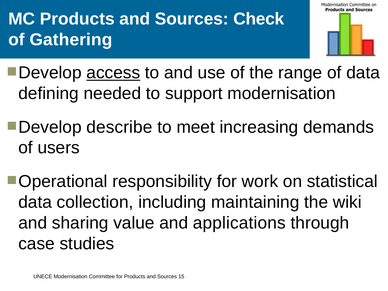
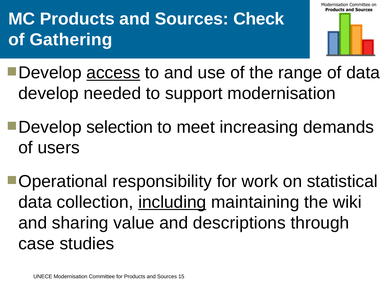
defining: defining -> develop (49, 93)
describe: describe -> selection (120, 127)
including underline: none -> present (172, 202)
applications: applications -> descriptions (239, 223)
